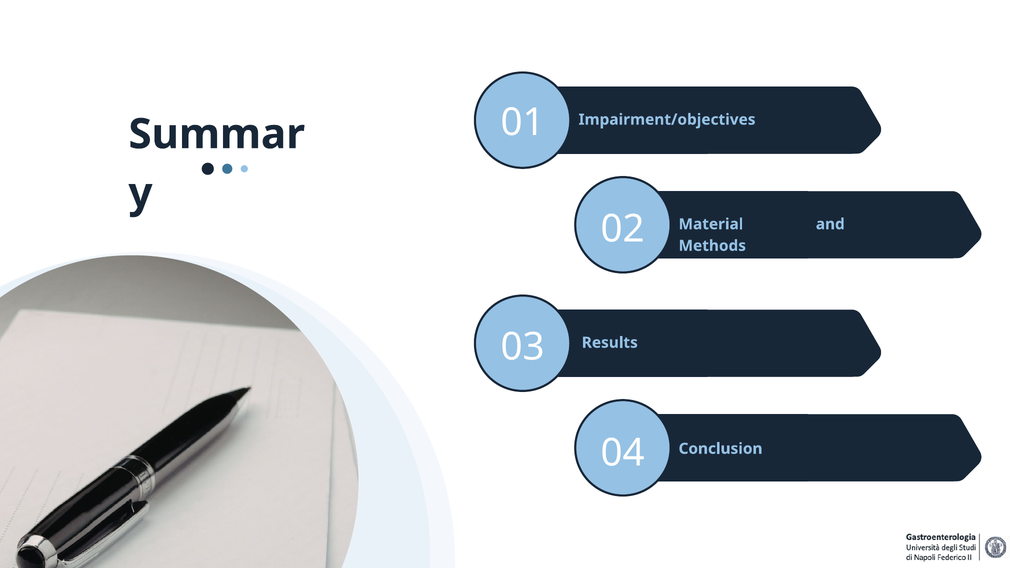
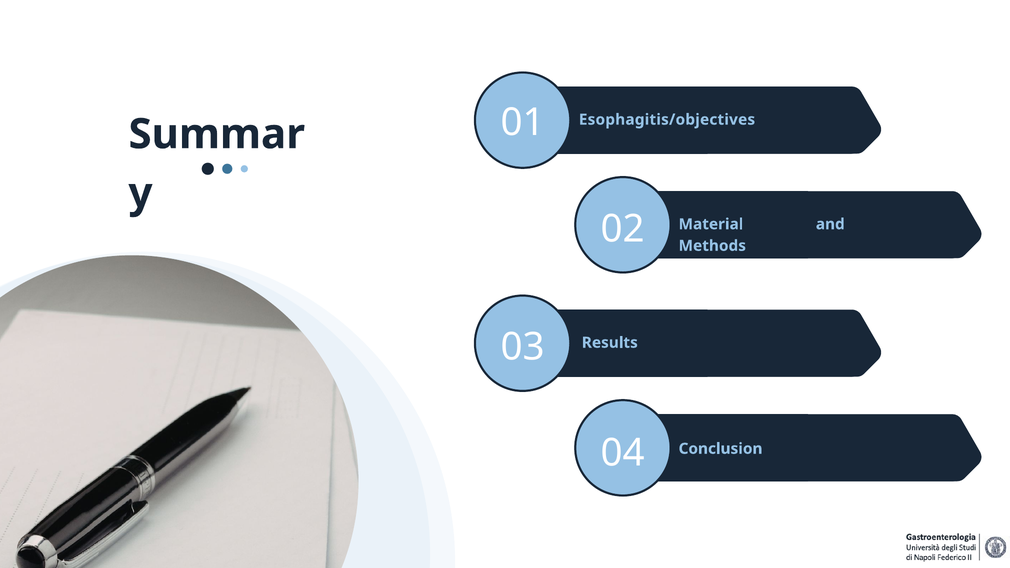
Impairment/objectives: Impairment/objectives -> Esophagitis/objectives (667, 120)
